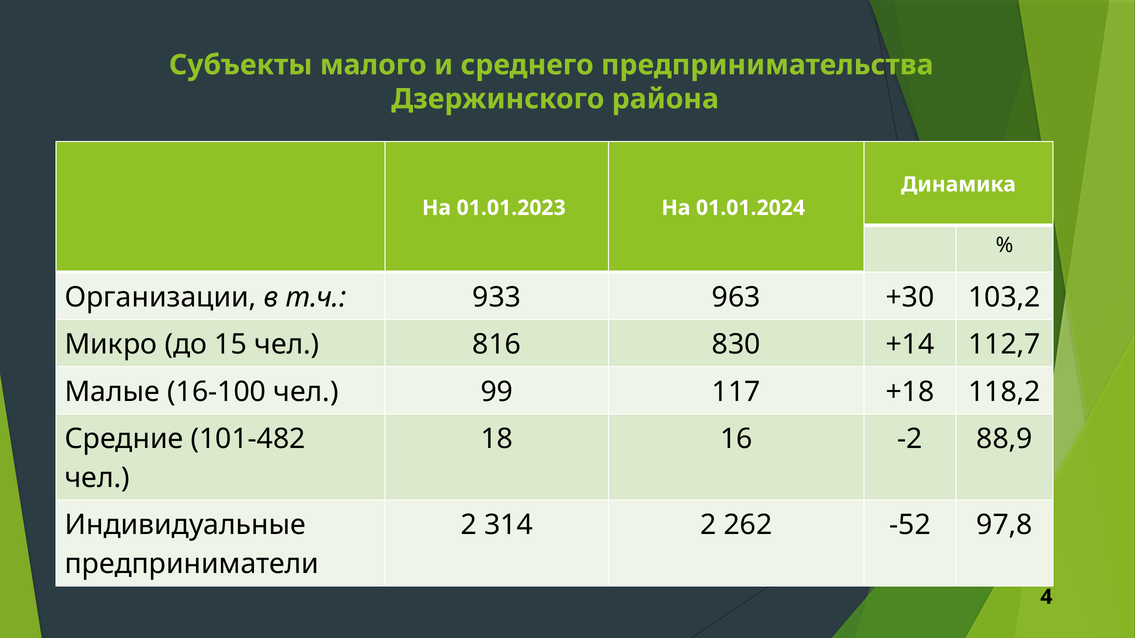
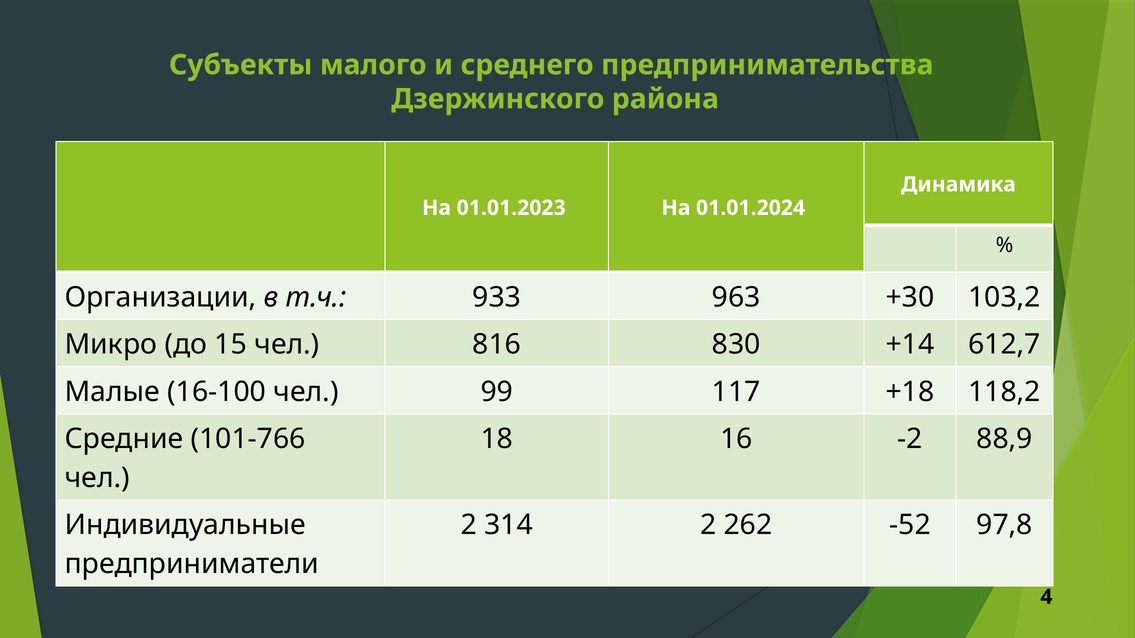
112,7: 112,7 -> 612,7 (1004, 345)
101-482: 101-482 -> 101-766 (248, 439)
